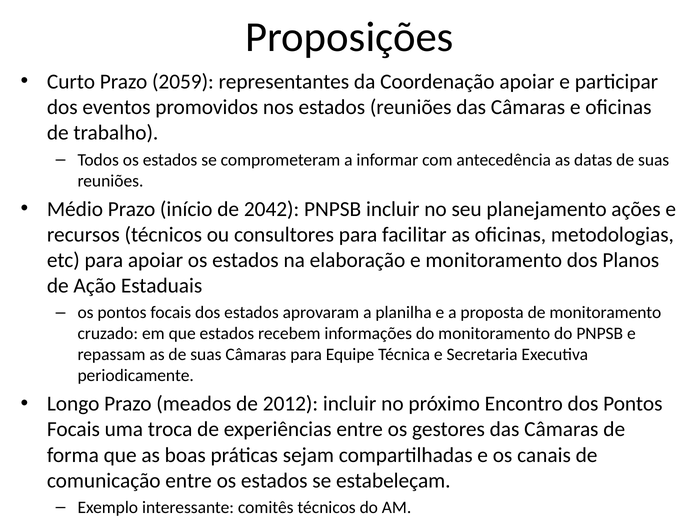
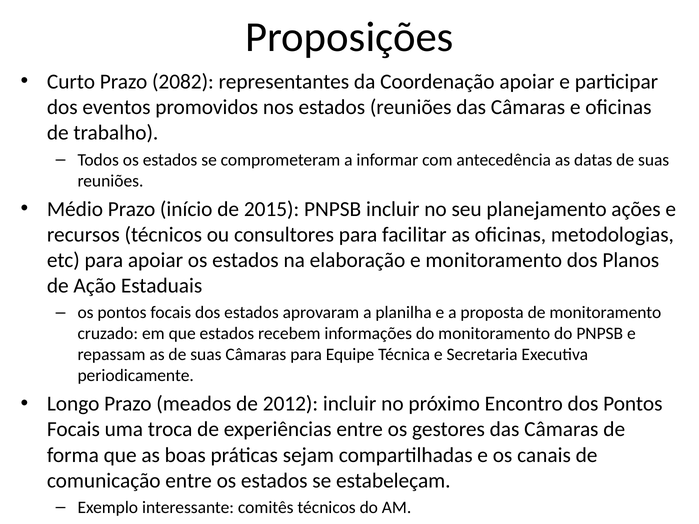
2059: 2059 -> 2082 (183, 82)
2042: 2042 -> 2015 (272, 209)
